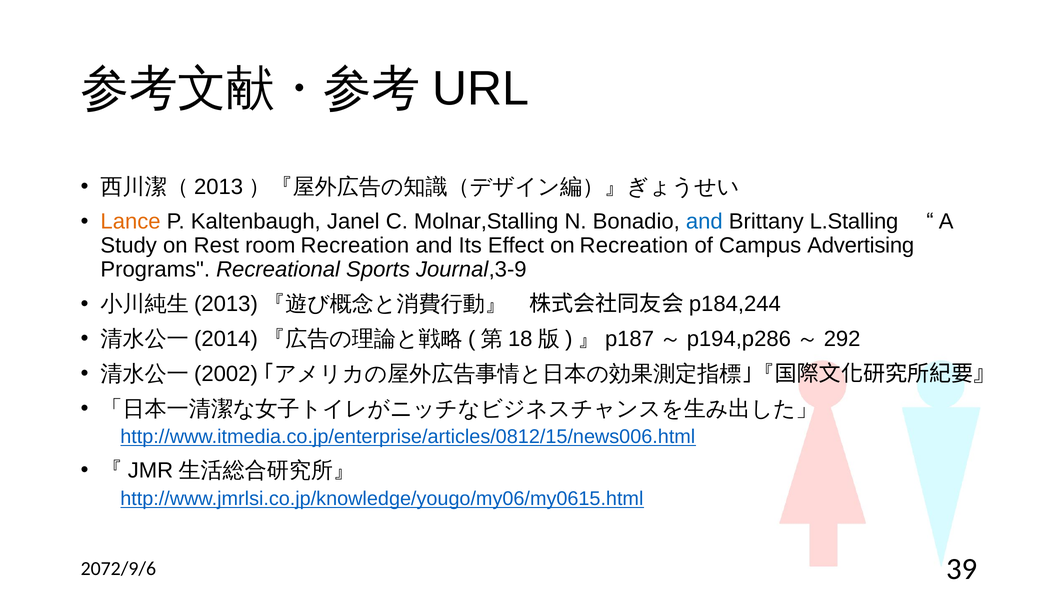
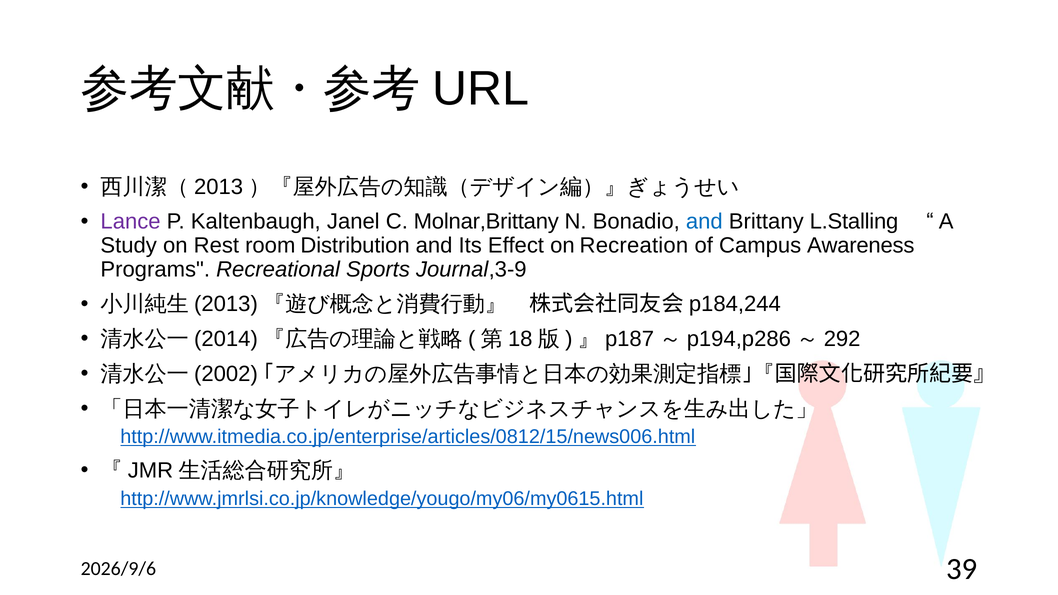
Lance colour: orange -> purple (131, 222)
Molnar,Stalling: Molnar,Stalling -> Molnar,Brittany (486, 222)
room Recreation: Recreation -> Distribution (355, 246)
Advertising: Advertising -> Awareness (861, 246)
2072/9/6: 2072/9/6 -> 2026/9/6 (118, 569)
